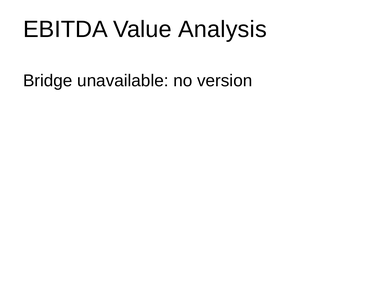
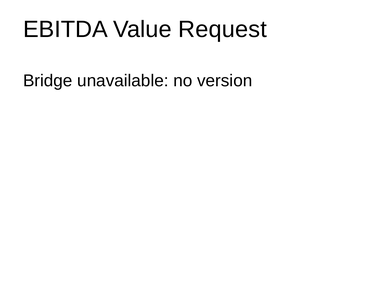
Analysis: Analysis -> Request (222, 29)
